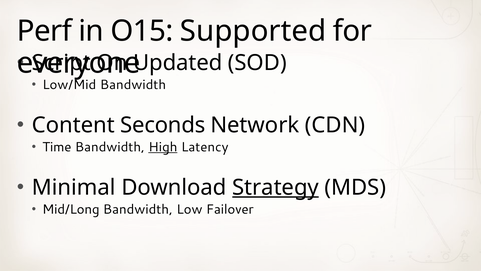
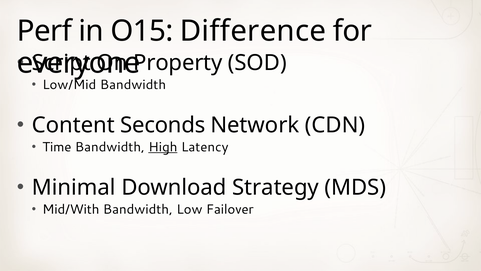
Supported: Supported -> Difference (253, 31)
Updated: Updated -> Property (178, 63)
Strategy underline: present -> none (276, 187)
Mid/Long: Mid/Long -> Mid/With (71, 209)
